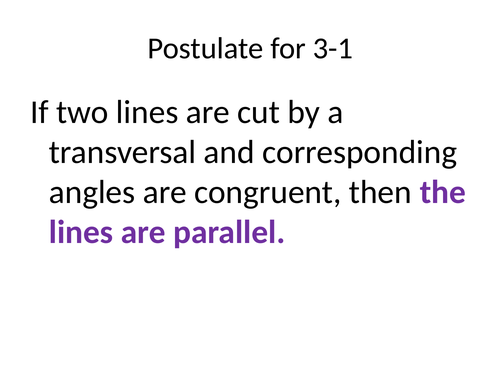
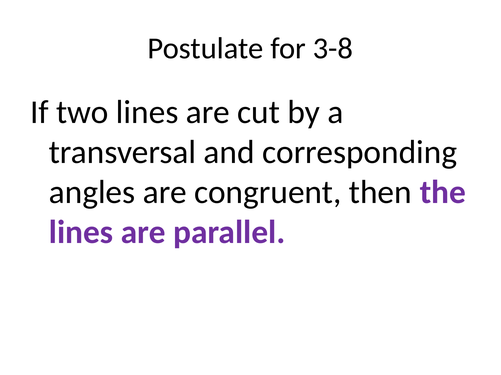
3-1: 3-1 -> 3-8 (333, 48)
